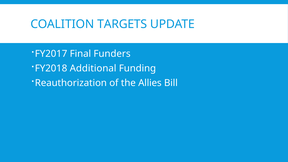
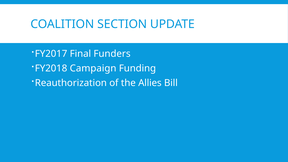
TARGETS: TARGETS -> SECTION (122, 24)
Additional: Additional -> Campaign (93, 68)
